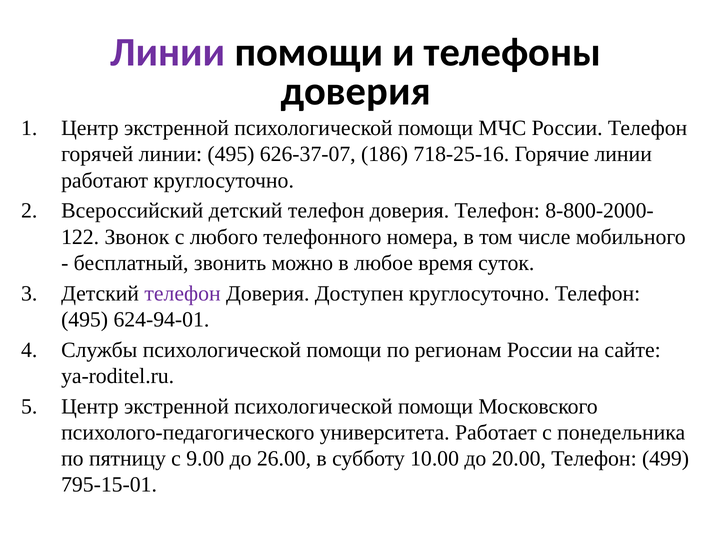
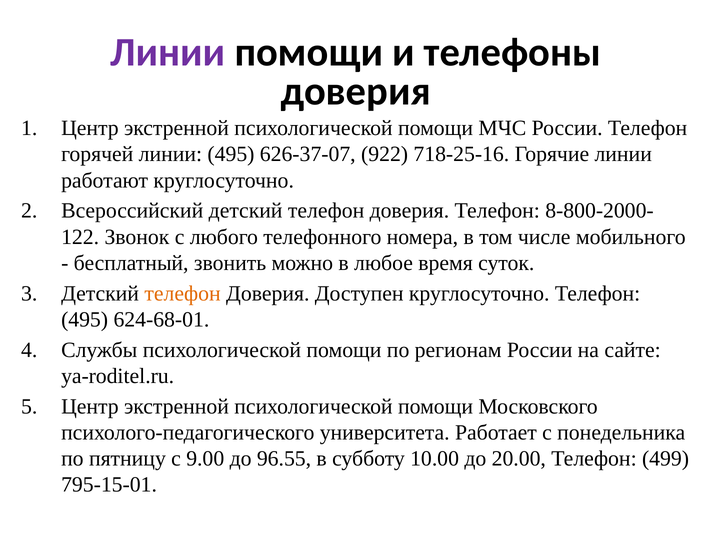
186: 186 -> 922 (385, 154)
телефон colour: purple -> orange (183, 293)
624-94-01: 624-94-01 -> 624-68-01 (161, 320)
26.00: 26.00 -> 96.55 (284, 459)
